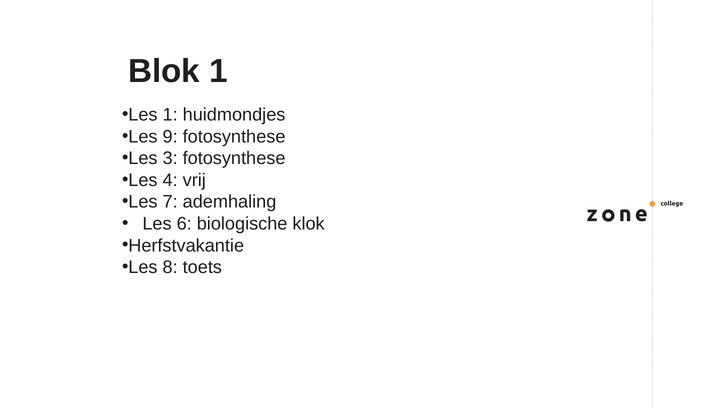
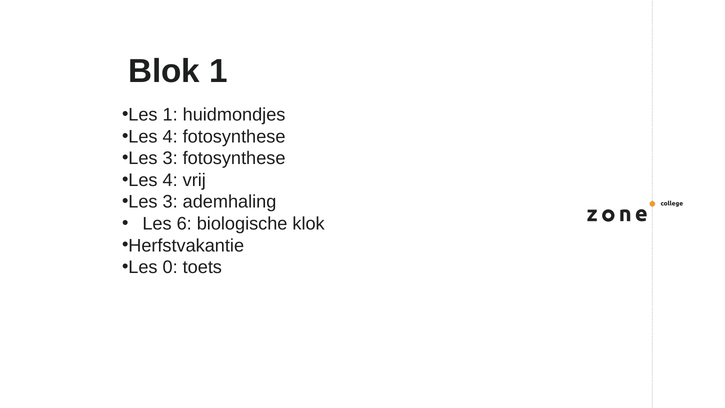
9: 9 -> 4 (170, 137)
7: 7 -> 3 (170, 202)
8: 8 -> 0 (170, 267)
